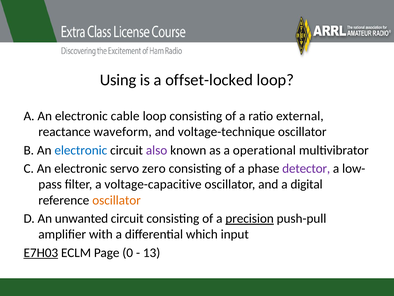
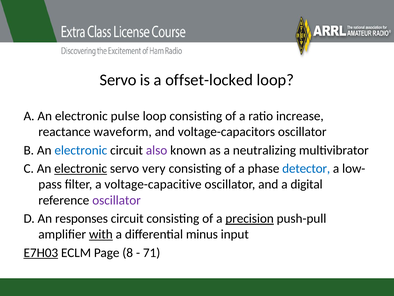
Using: Using -> Servo (118, 80)
cable: cable -> pulse (125, 116)
external: external -> increase (300, 116)
voltage-technique: voltage-technique -> voltage-capacitors (226, 132)
operational: operational -> neutralizing (264, 150)
electronic underline: none -> present (81, 168)
zero: zero -> very (154, 168)
detector colour: purple -> blue (306, 168)
oscillator colour: orange -> purple (117, 200)
unwanted: unwanted -> responses (81, 218)
with underline: none -> present (101, 234)
which: which -> minus (202, 234)
0: 0 -> 8 (128, 252)
13: 13 -> 71 (152, 252)
